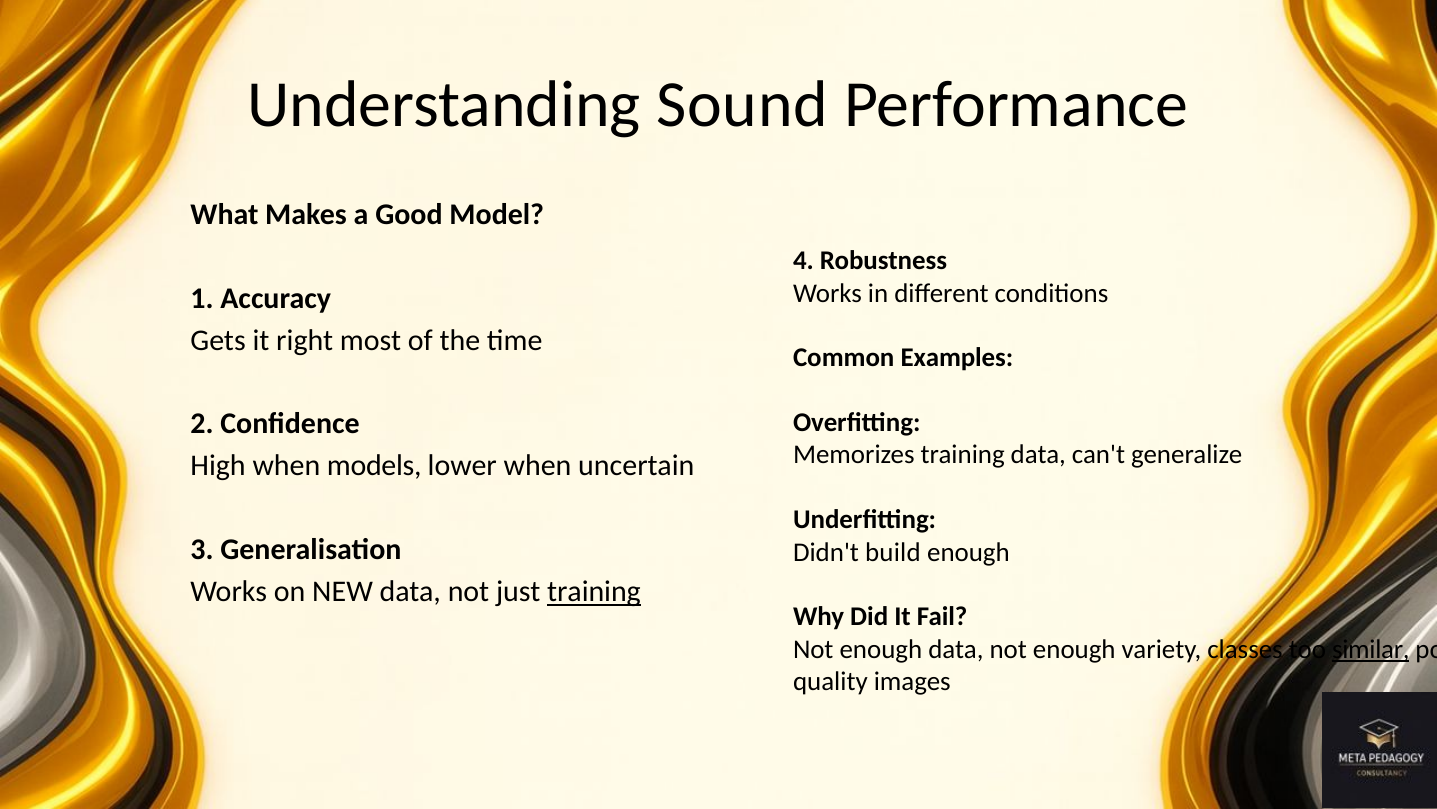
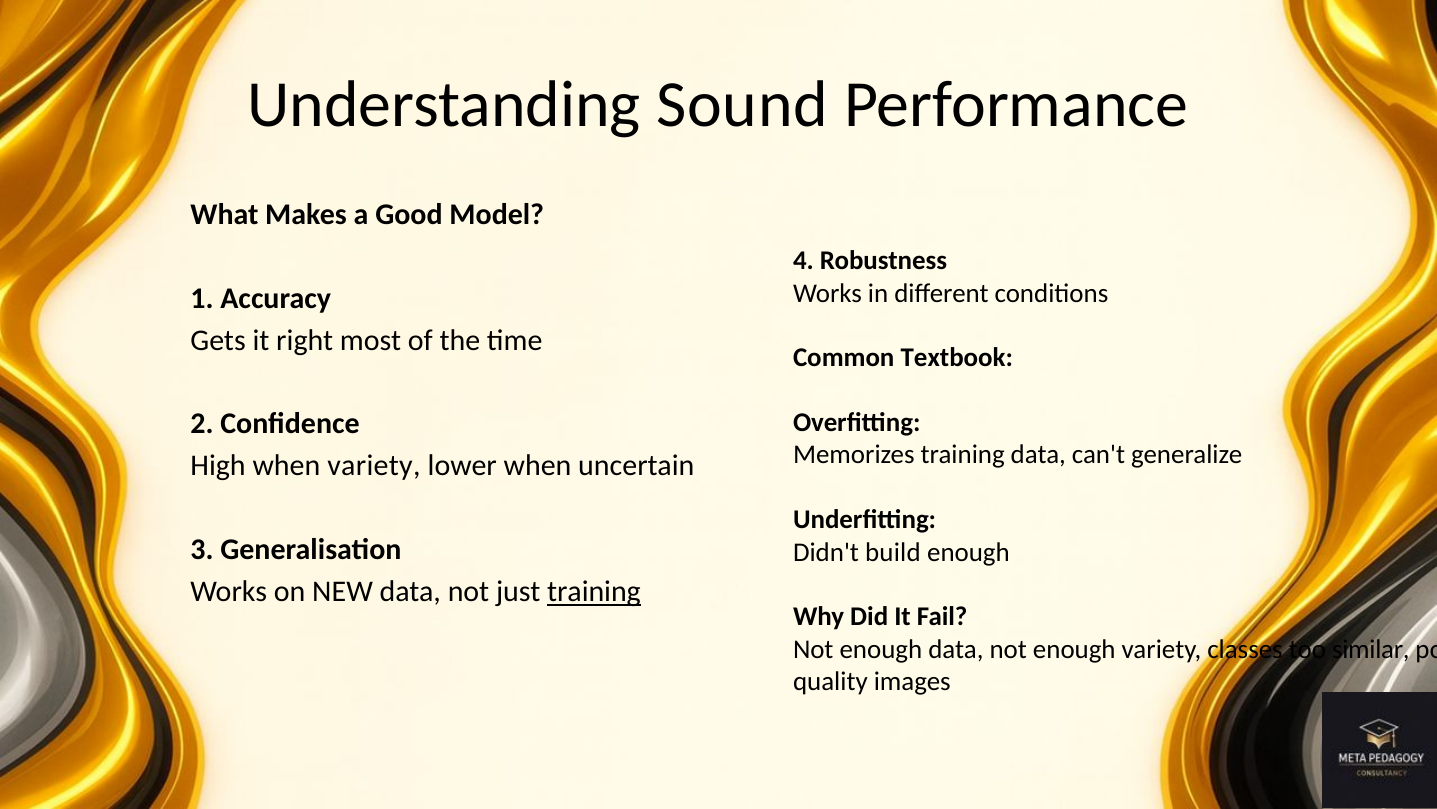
Examples: Examples -> Textbook (957, 358)
when models: models -> variety (374, 466)
similar underline: present -> none (1371, 649)
